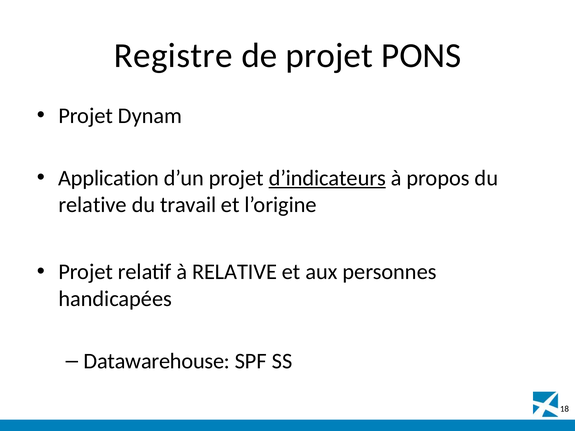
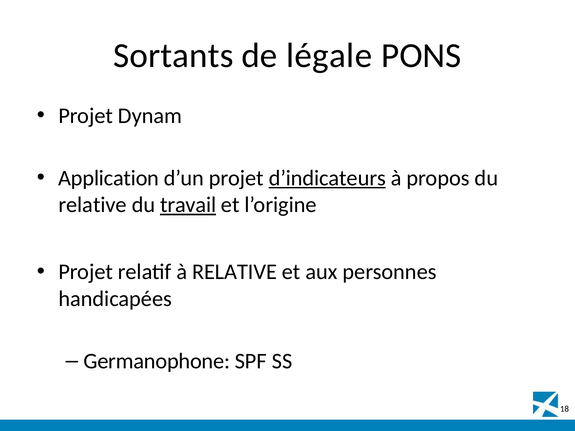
Registre: Registre -> Sortants (173, 56)
de projet: projet -> légale (329, 56)
travail underline: none -> present (188, 205)
Datawarehouse: Datawarehouse -> Germanophone (157, 361)
